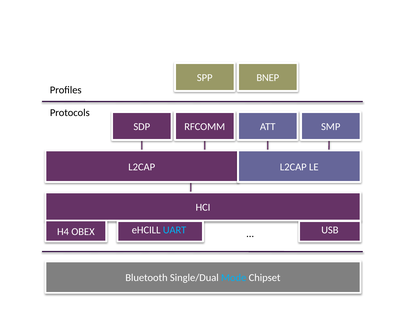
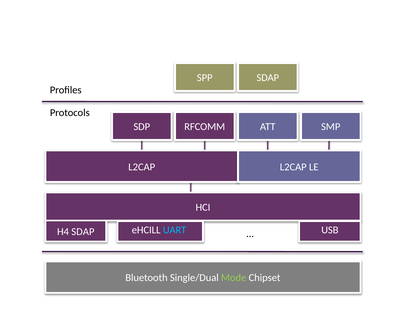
SPP BNEP: BNEP -> SDAP (268, 78)
H4 OBEX: OBEX -> SDAP (83, 232)
Mode colour: light blue -> light green (234, 278)
